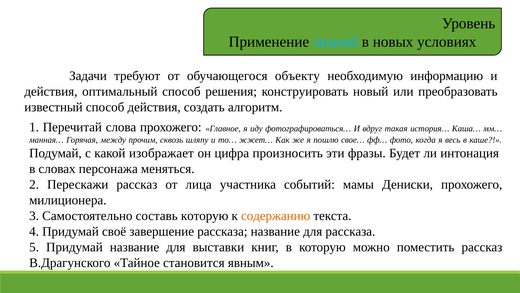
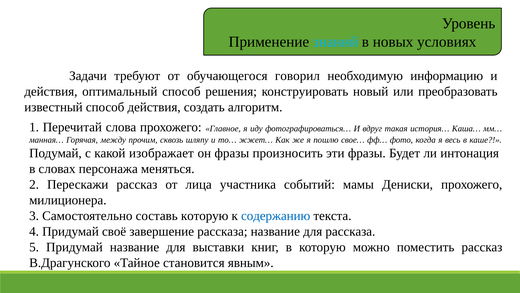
объекту: объекту -> говорил (297, 76)
он цифра: цифра -> фразы (232, 153)
содержанию colour: orange -> blue (276, 215)
